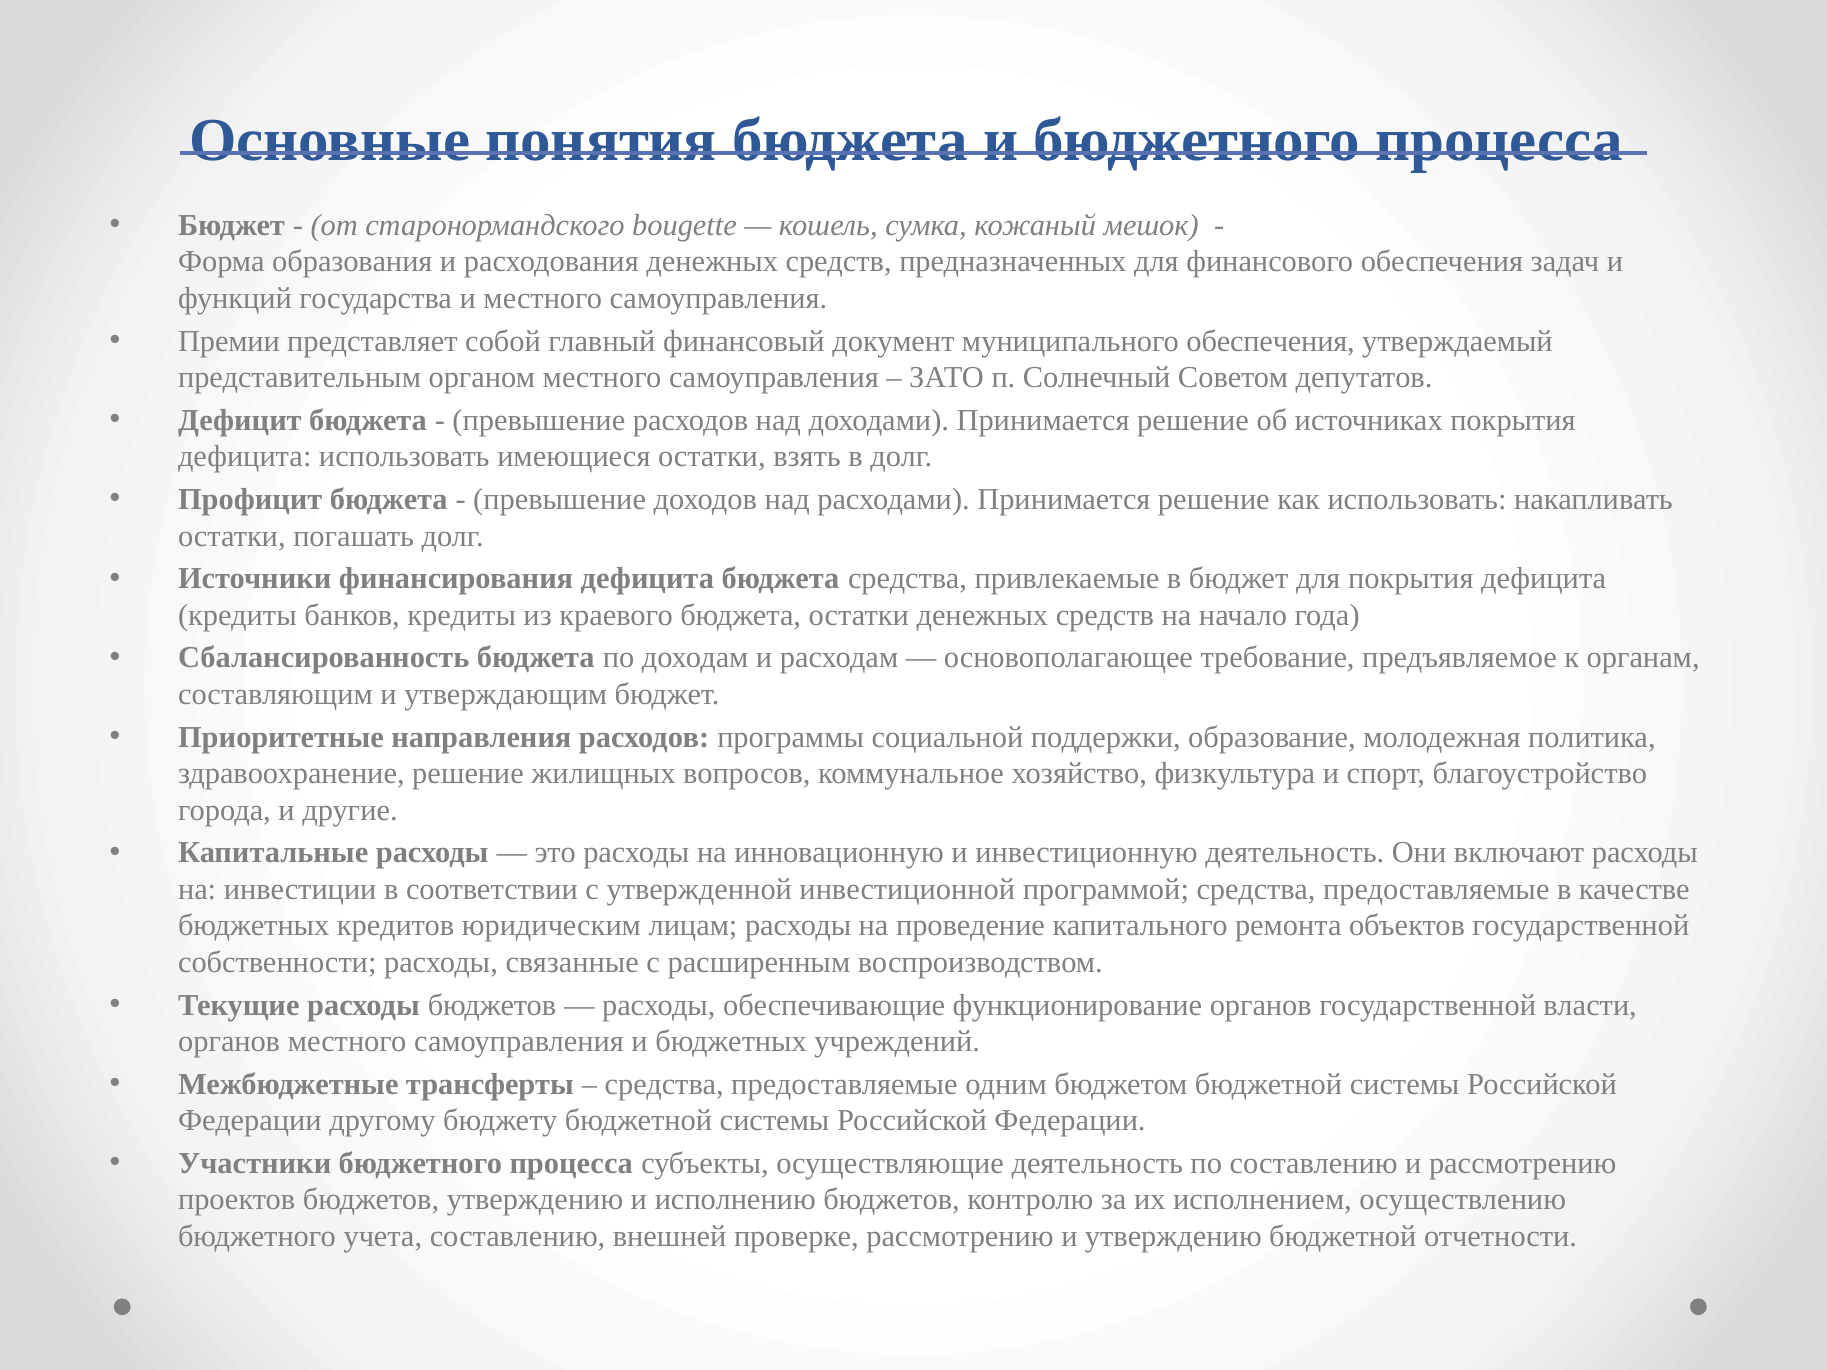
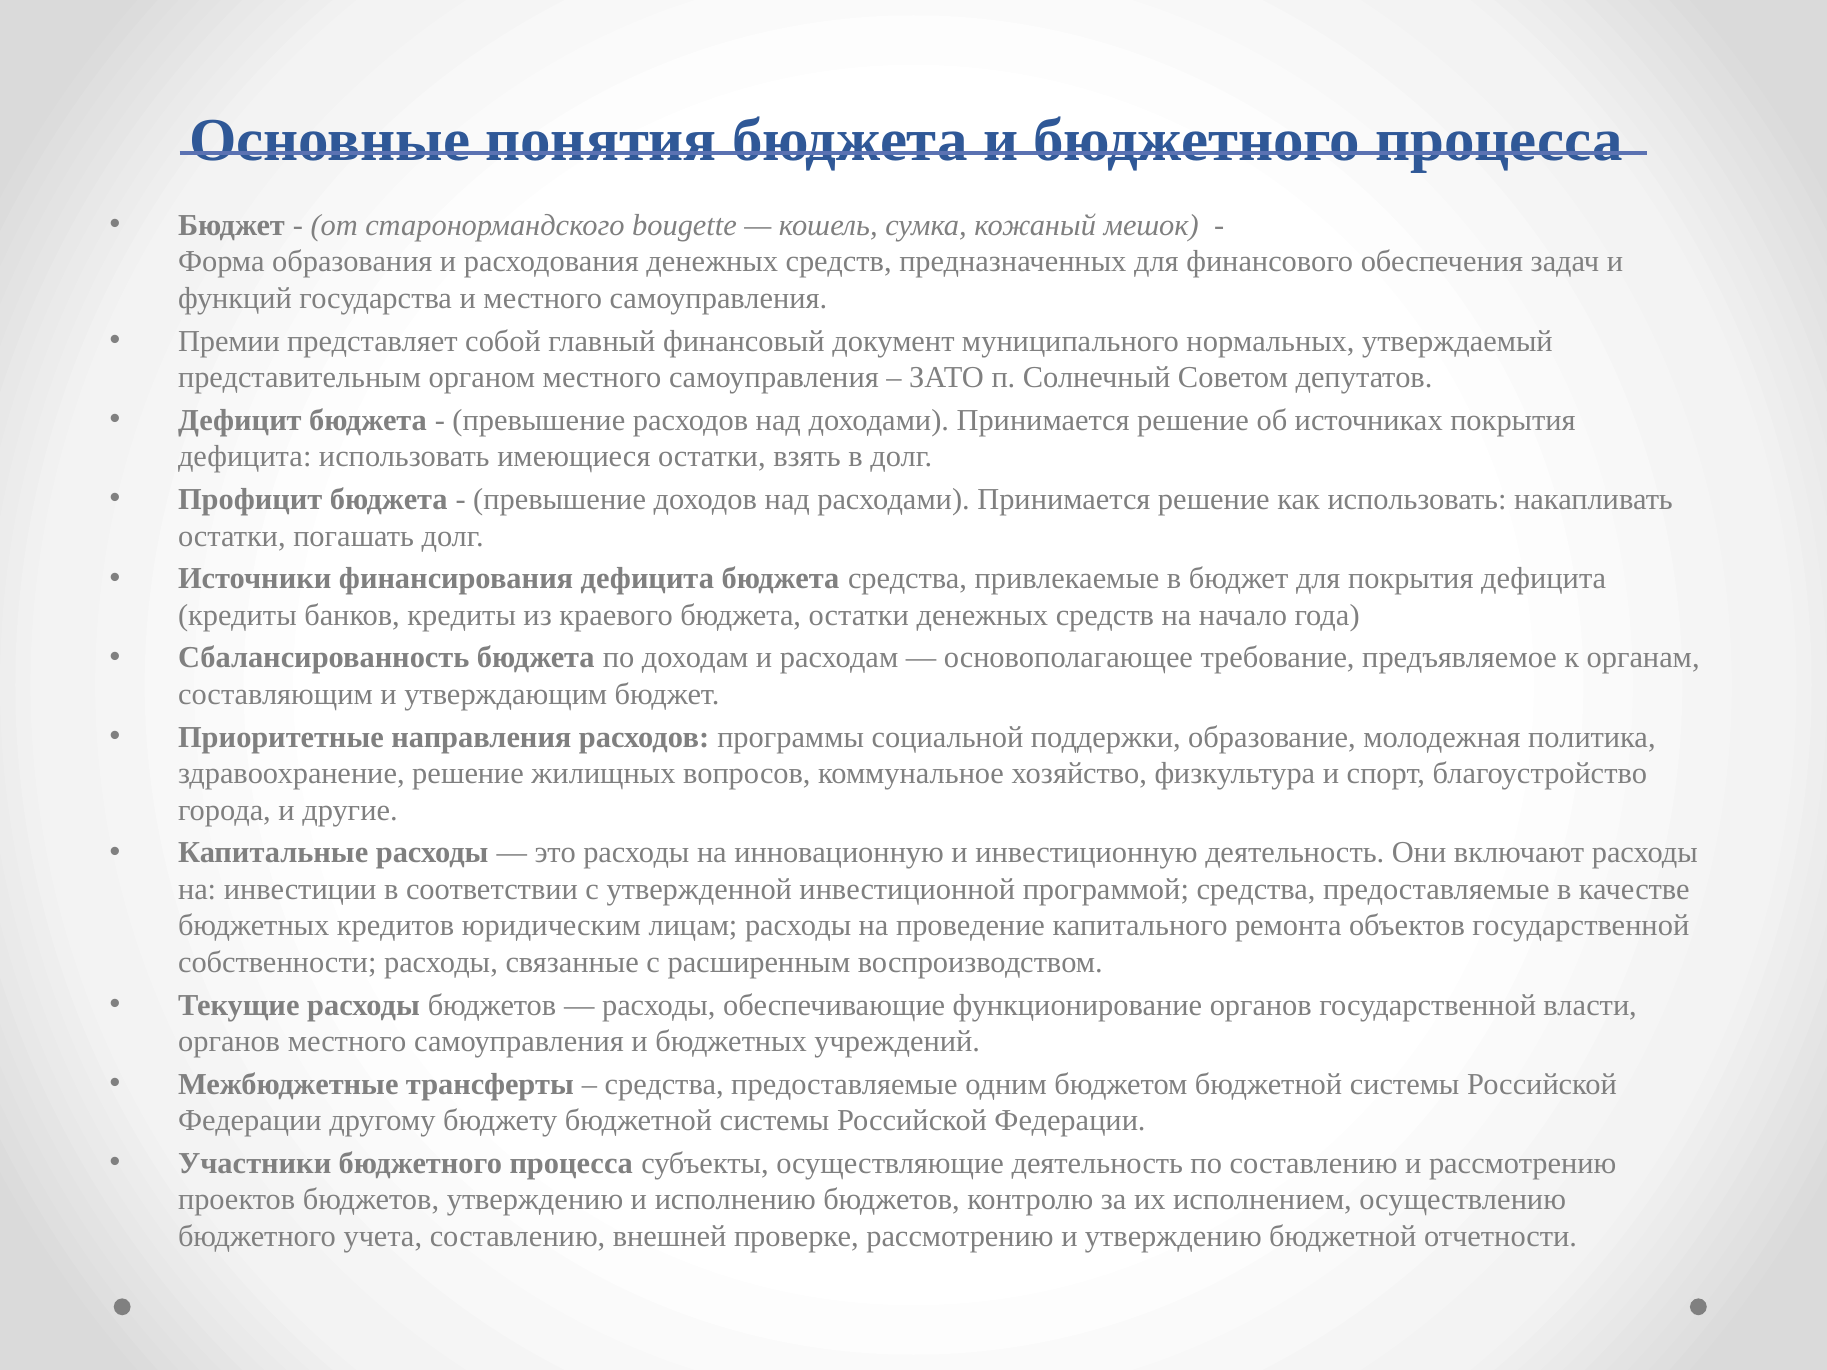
муниципального обеспечения: обеспечения -> нормальных (1271, 341)
